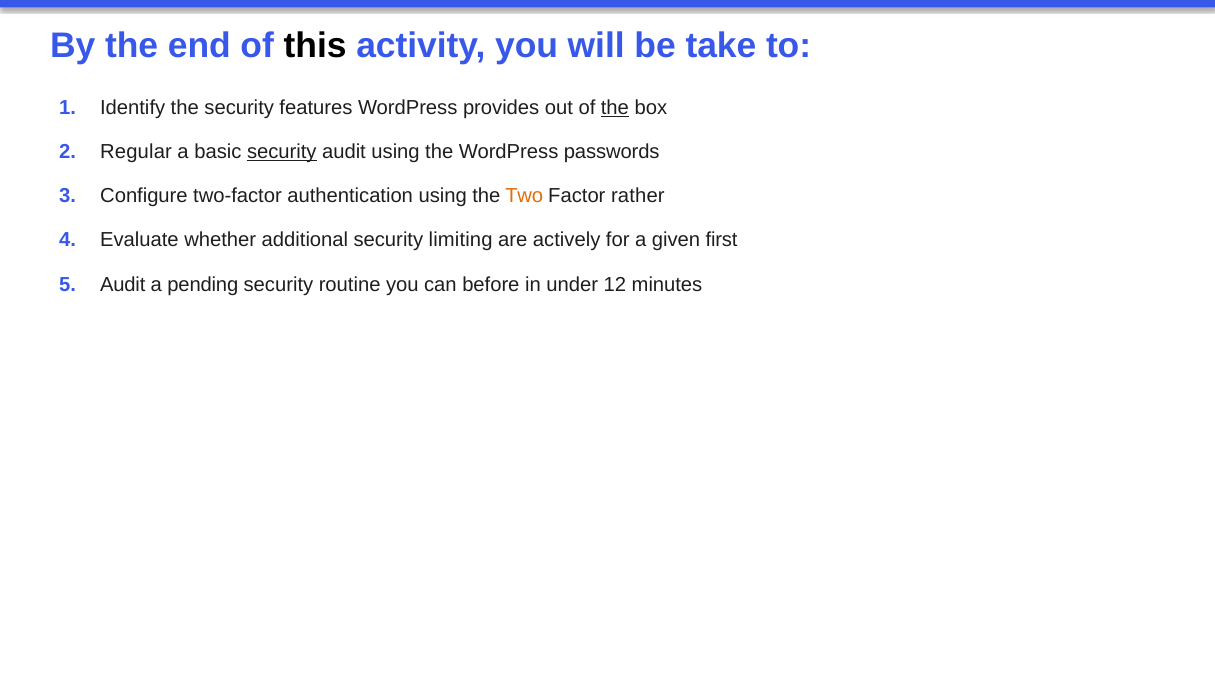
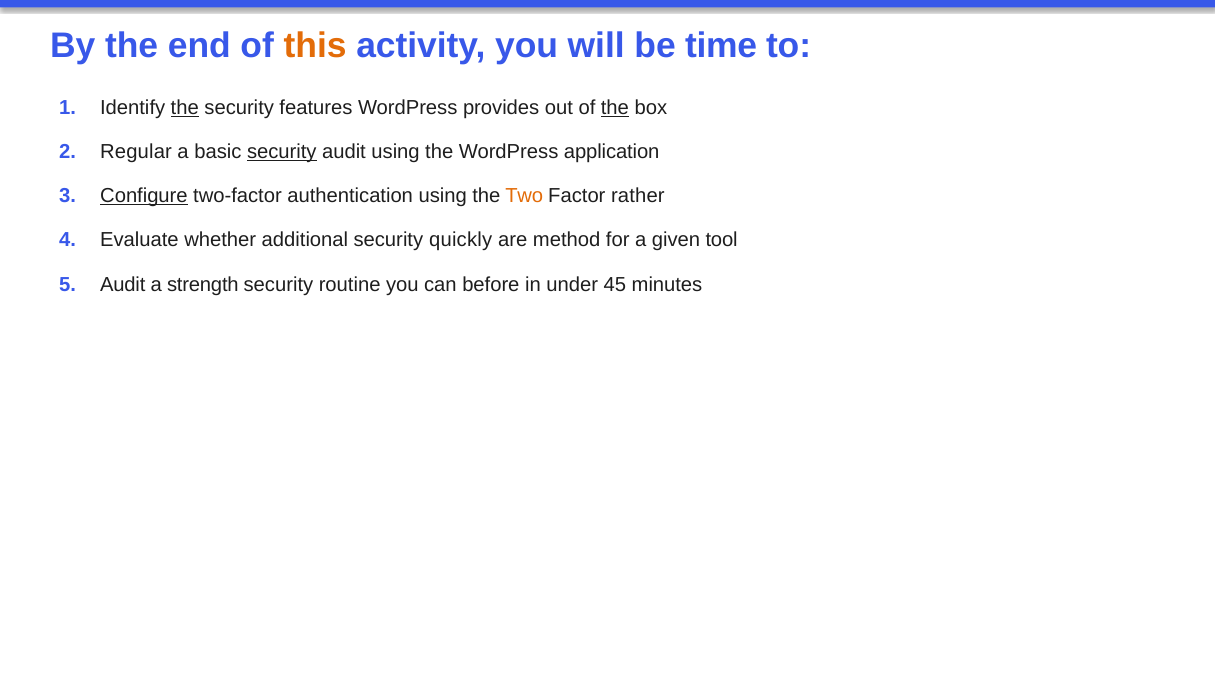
this colour: black -> orange (315, 46)
take: take -> time (721, 46)
the underline: none -> present (185, 107)
passwords: passwords -> application (612, 152)
Configure underline: none -> present (144, 196)
limiting: limiting -> quickly (461, 240)
actively: actively -> method (567, 240)
first: first -> tool (722, 240)
pending: pending -> strength (203, 284)
12: 12 -> 45 (615, 284)
